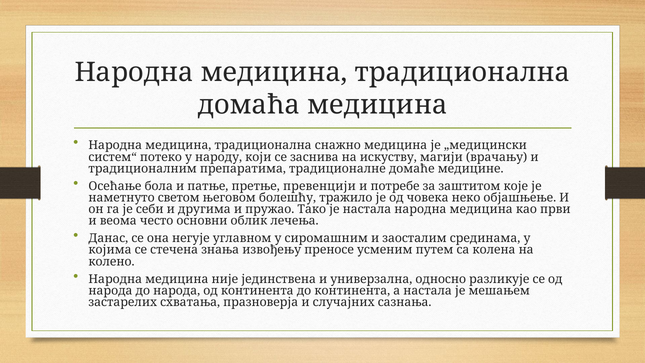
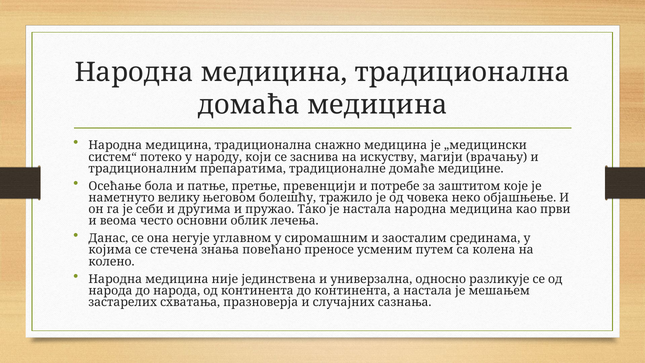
светом: светом -> велику (179, 198)
извођењу: извођењу -> повећано (272, 250)
